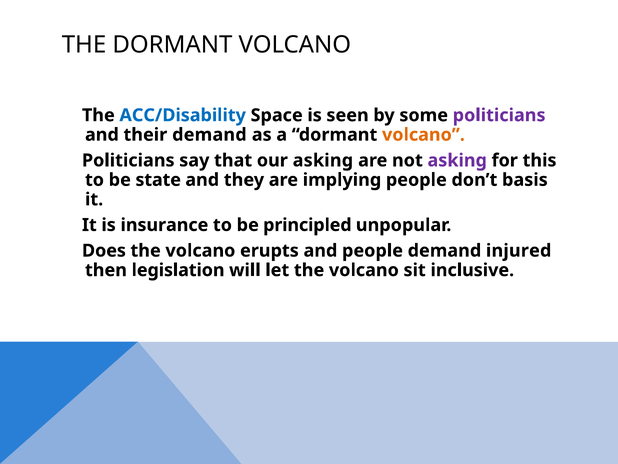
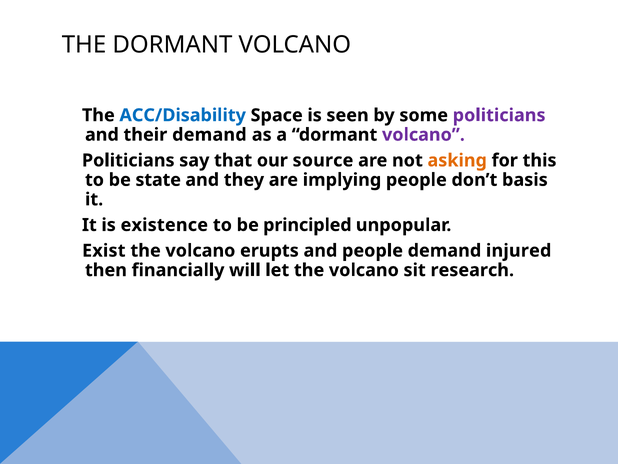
volcano colour: orange -> purple (423, 135)
our asking: asking -> source (323, 160)
asking colour: purple -> orange (457, 160)
insurance: insurance -> existence (164, 225)
Does: Does -> Exist (104, 250)
legislation: legislation -> financially (178, 270)
inclusive: inclusive -> research (472, 270)
